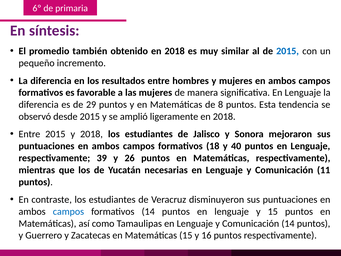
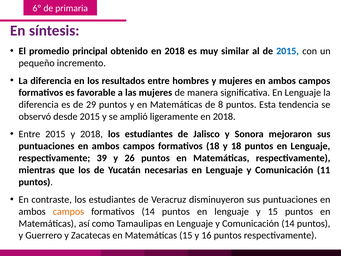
también: también -> principal (90, 51)
y 40: 40 -> 18 (236, 146)
campos colour: blue -> orange (68, 211)
